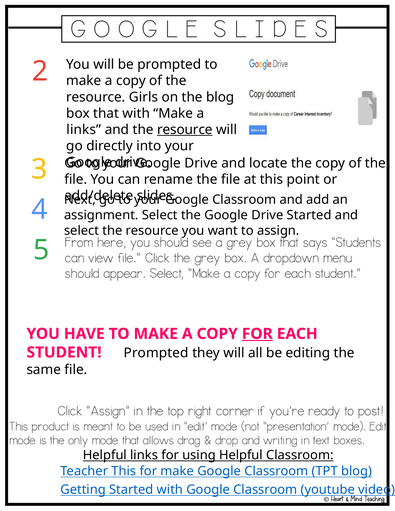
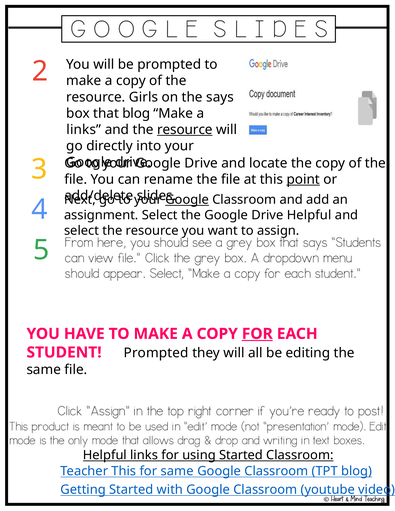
the blog: blog -> says (220, 97)
that with: with -> blog (136, 113)
point underline: none -> present (303, 179)
Google underline: none -> present (187, 200)
Drive Started: Started -> Helpful (309, 215)
using Helpful: Helpful -> Started (241, 455)
for make: make -> same (177, 471)
